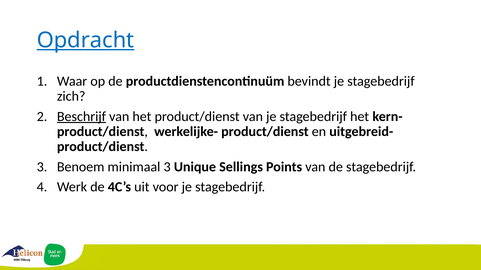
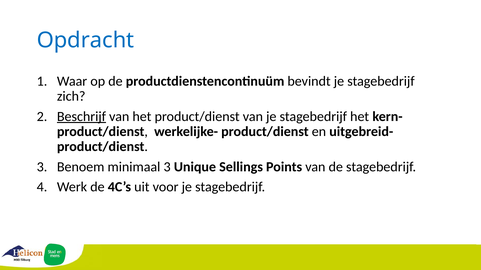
Opdracht underline: present -> none (85, 40)
